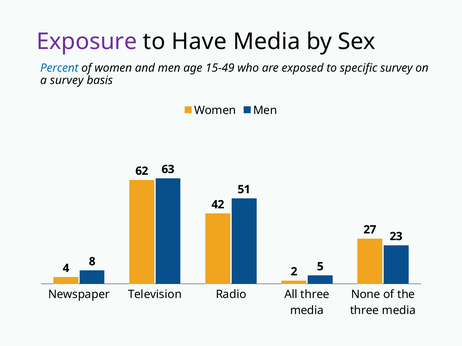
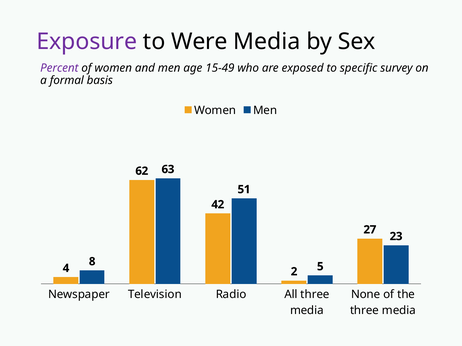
Have: Have -> Were (199, 42)
Percent colour: blue -> purple (59, 68)
a survey: survey -> formal (67, 81)
